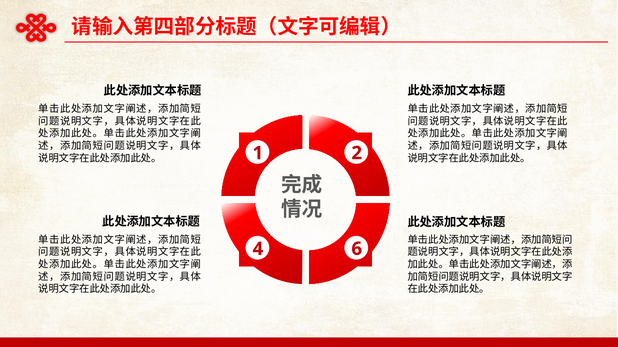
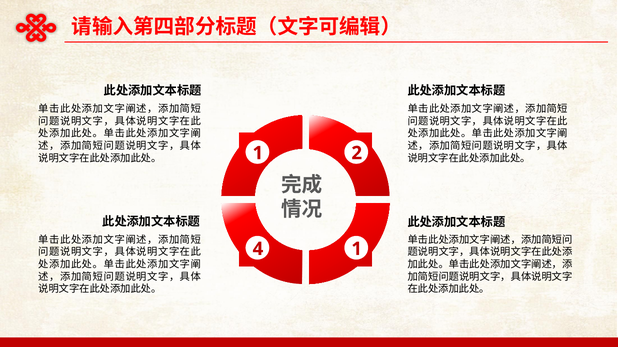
4 6: 6 -> 1 (357, 249)
